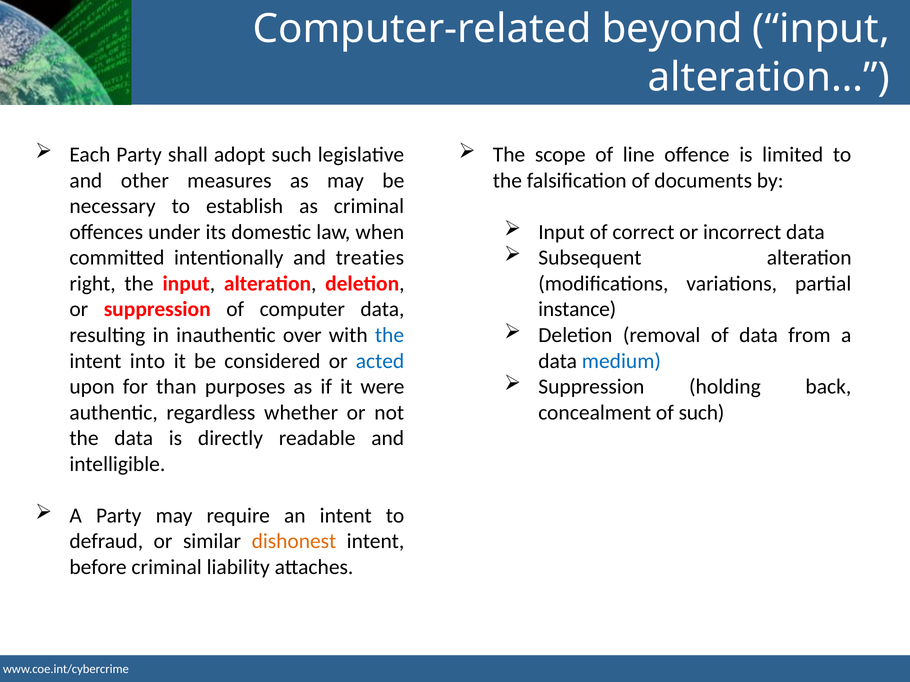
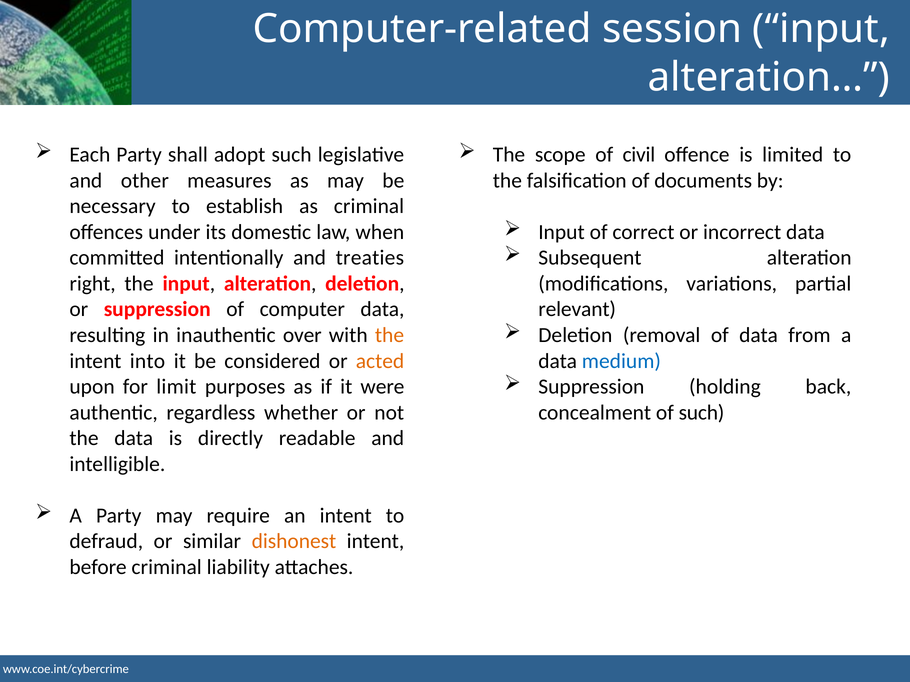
beyond: beyond -> session (672, 29)
line: line -> civil (639, 155)
instance: instance -> relevant (577, 310)
the colour: blue -> orange (390, 335)
acted colour: blue -> orange (380, 361)
than: than -> limit (176, 387)
